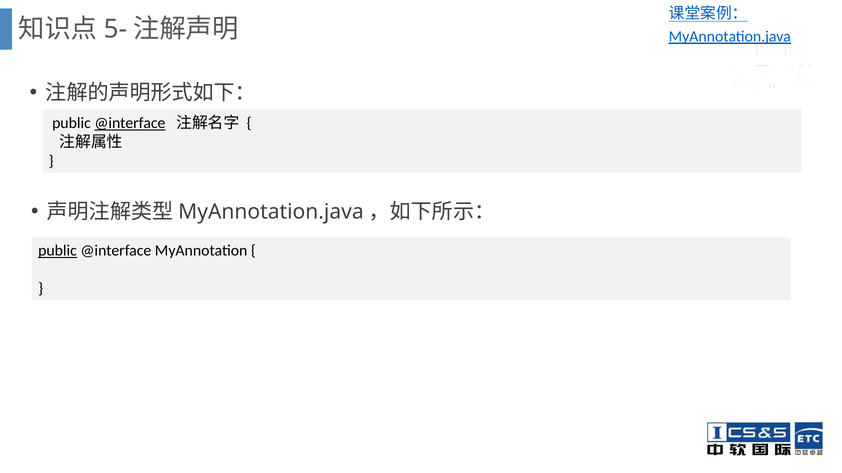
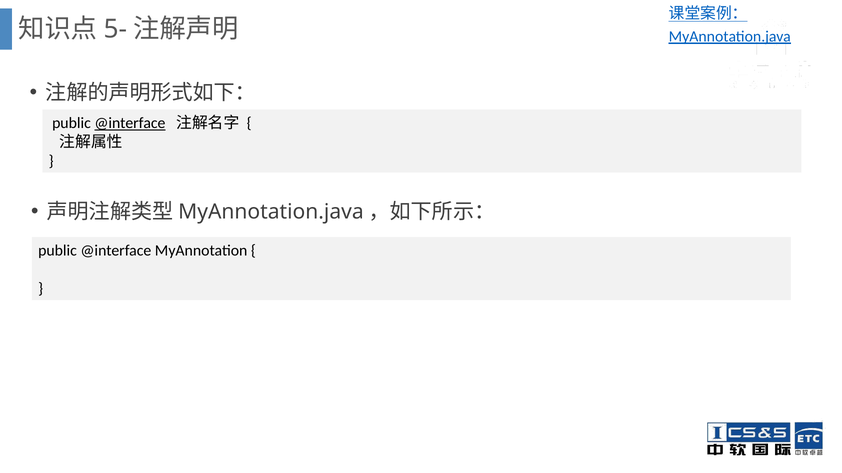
public underline: present -> none (58, 251)
